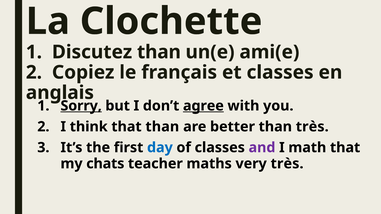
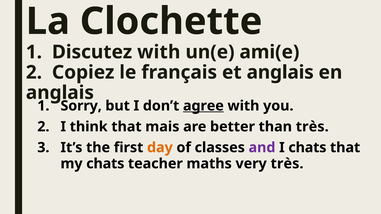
Discutez than: than -> with (159, 52)
et classes: classes -> anglais (280, 72)
Sorry underline: present -> none (81, 106)
that than: than -> mais (162, 127)
day colour: blue -> orange (160, 148)
I math: math -> chats (307, 148)
